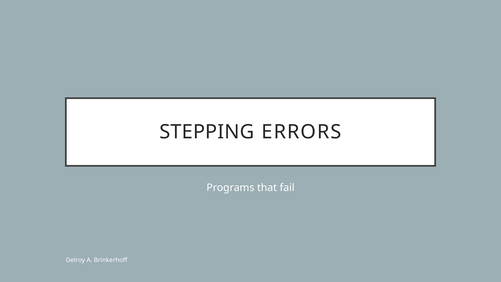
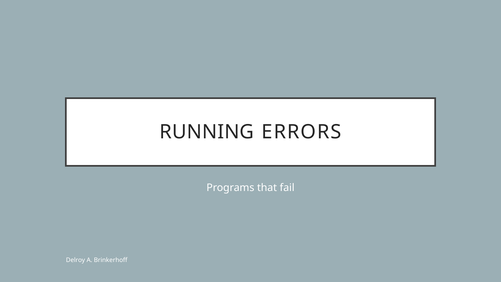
STEPPING: STEPPING -> RUNNING (207, 132)
